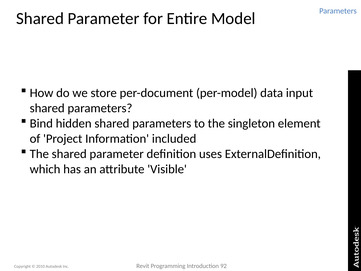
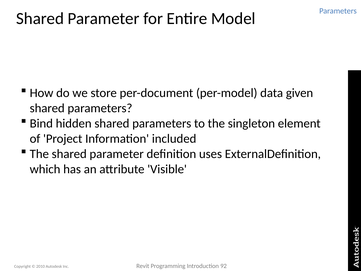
input: input -> given (300, 93)
